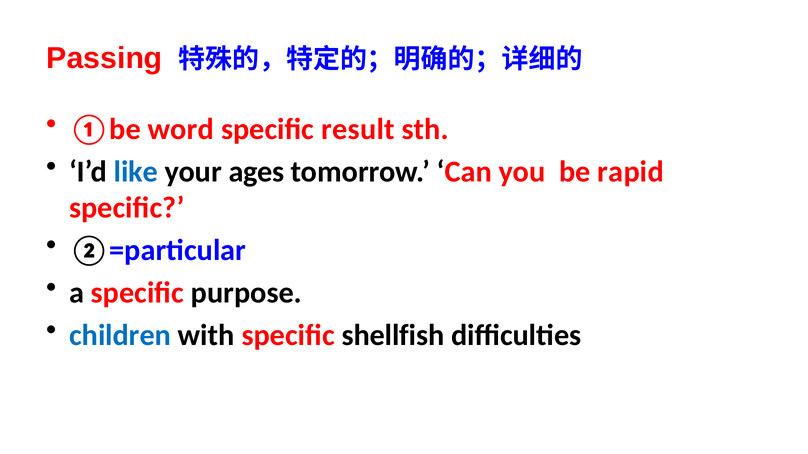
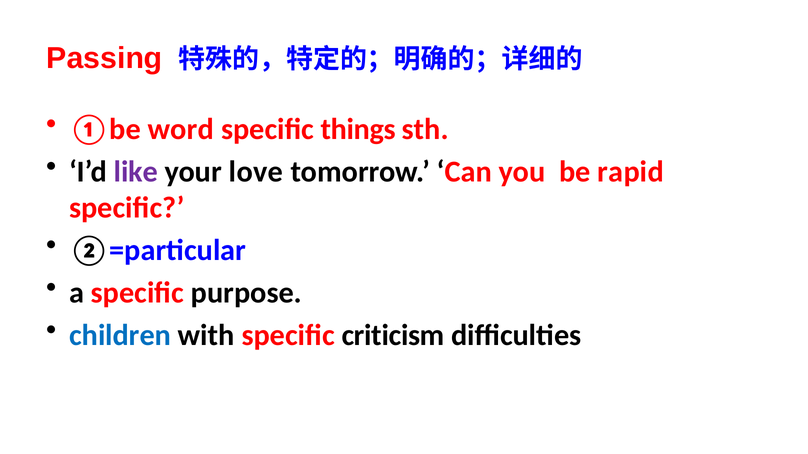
result: result -> things (358, 129)
like colour: blue -> purple (136, 172)
ages: ages -> love (256, 172)
shellfish: shellfish -> criticism (393, 335)
